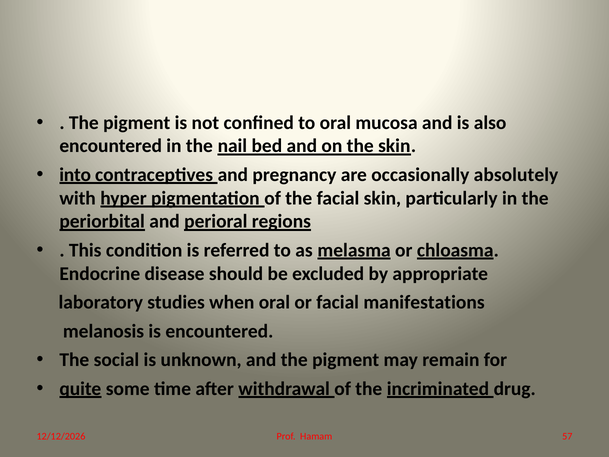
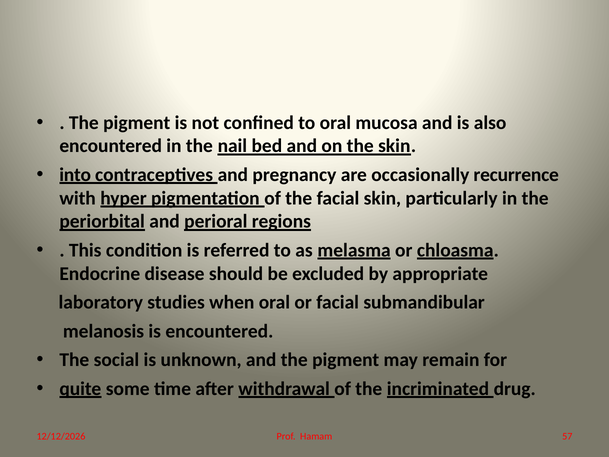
absolutely: absolutely -> recurrence (516, 175)
manifestations: manifestations -> submandibular (424, 302)
